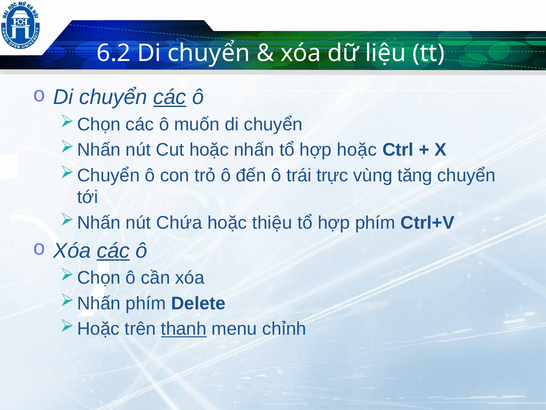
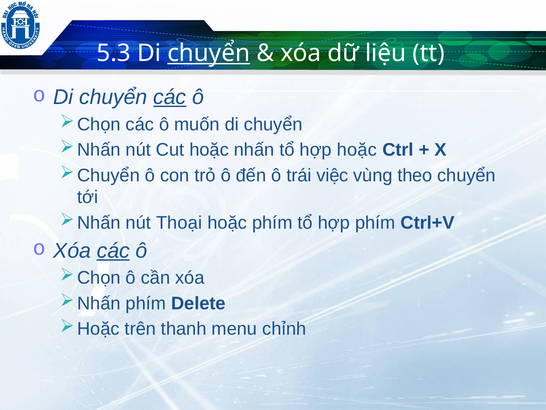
6.2: 6.2 -> 5.3 (114, 53)
chuyển underline: none -> present (209, 53)
trực: trực -> việc (333, 175)
tăng: tăng -> theo (415, 175)
Chứa: Chứa -> Thoại (179, 222)
hoặc thiệu: thiệu -> phím (272, 222)
thanh underline: present -> none (184, 329)
